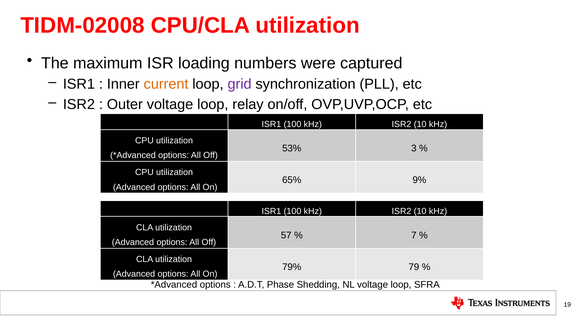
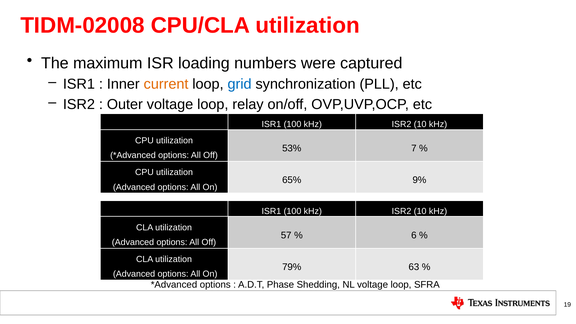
grid colour: purple -> blue (240, 84)
3: 3 -> 7 (414, 148)
7: 7 -> 6 (414, 235)
79: 79 -> 63 (414, 267)
